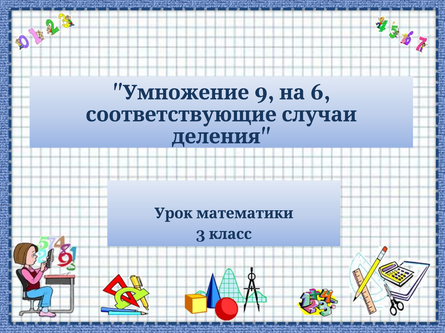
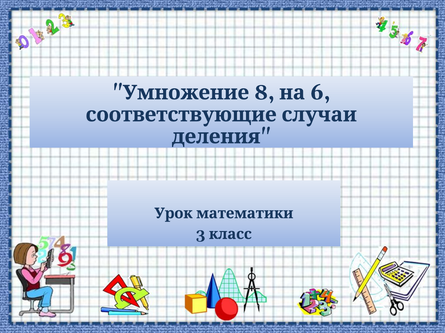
9: 9 -> 8 (264, 93)
